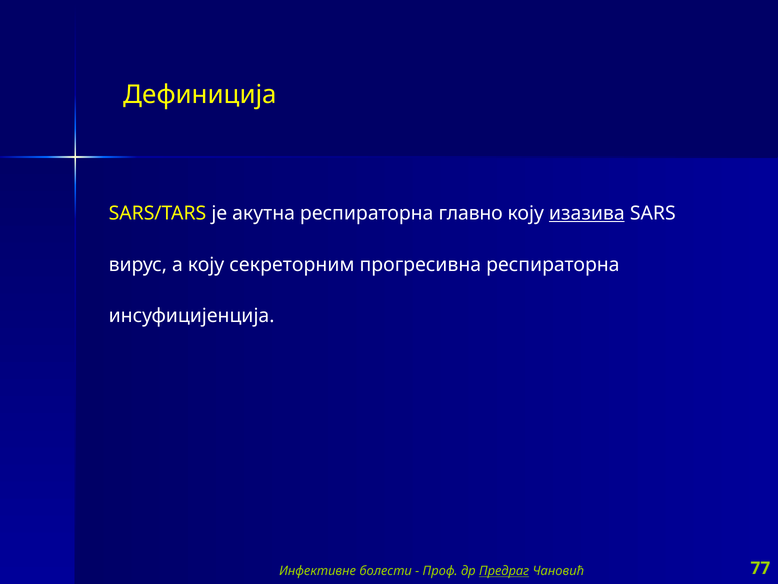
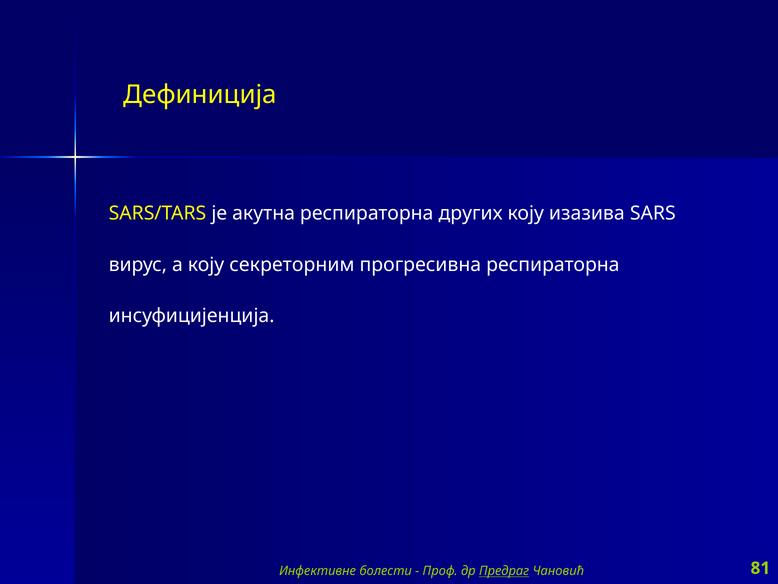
главно: главно -> других (471, 213)
изазива underline: present -> none (587, 213)
77: 77 -> 81 (760, 568)
